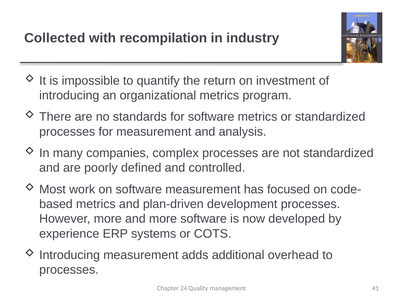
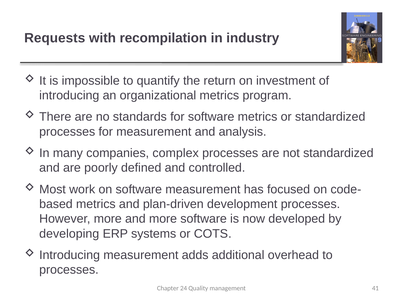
Collected: Collected -> Requests (55, 38)
experience: experience -> developing (69, 234)
